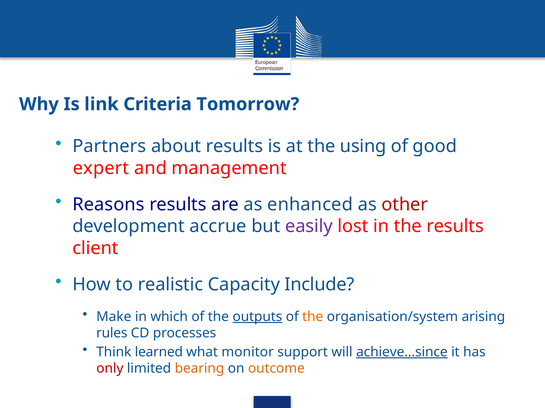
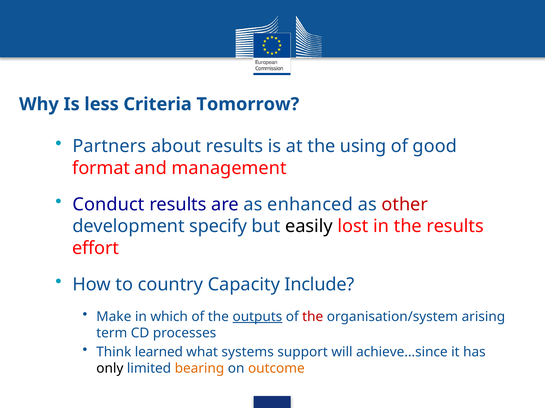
link: link -> less (102, 104)
expert: expert -> format (101, 168)
Reasons: Reasons -> Conduct (108, 205)
accrue: accrue -> specify (218, 227)
easily colour: purple -> black (309, 227)
client: client -> effort (96, 249)
realistic: realistic -> country (170, 285)
the colour: orange -> red (313, 317)
rules: rules -> term (112, 334)
monitor: monitor -> systems (248, 353)
achieve…since underline: present -> none (402, 353)
only colour: red -> black (110, 369)
